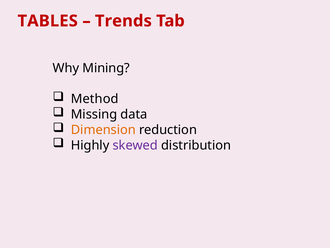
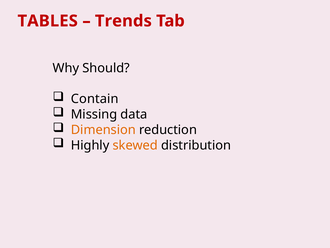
Mining: Mining -> Should (106, 68)
Method: Method -> Contain (95, 99)
skewed colour: purple -> orange (135, 145)
